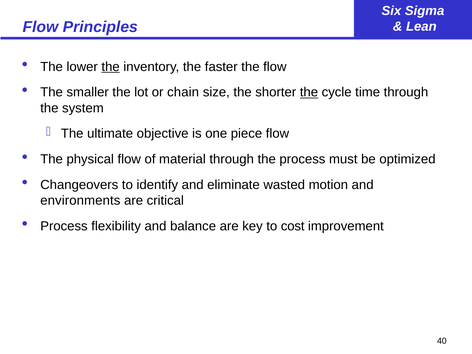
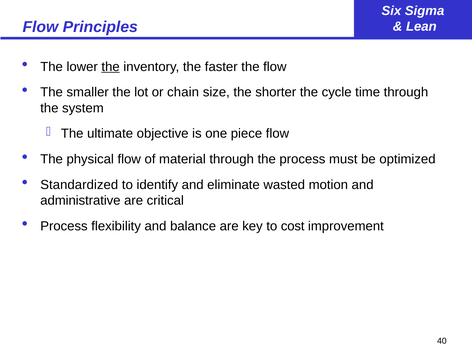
the underline: present -> none (309, 92)
Changeovers: Changeovers -> Standardized (79, 185)
environments: environments -> administrative (80, 200)
